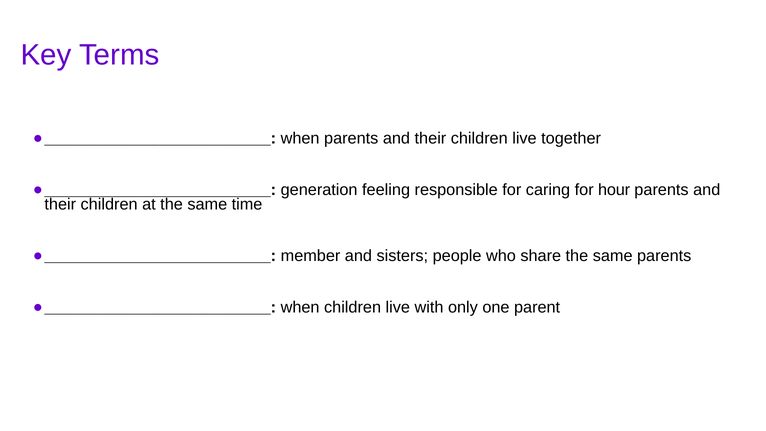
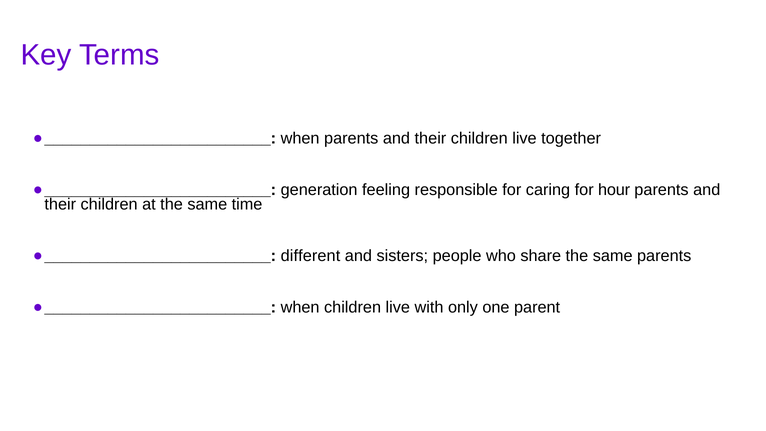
member: member -> different (310, 256)
